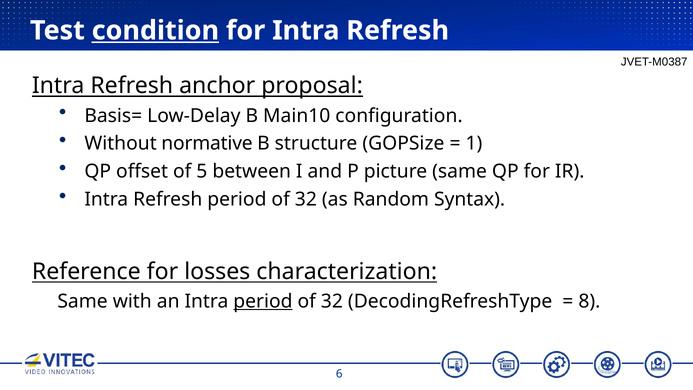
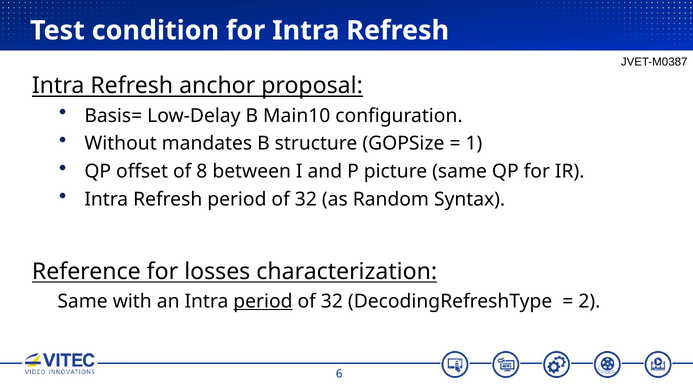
condition underline: present -> none (155, 31)
normative: normative -> mandates (207, 144)
5: 5 -> 8 (202, 171)
8: 8 -> 2 (589, 301)
